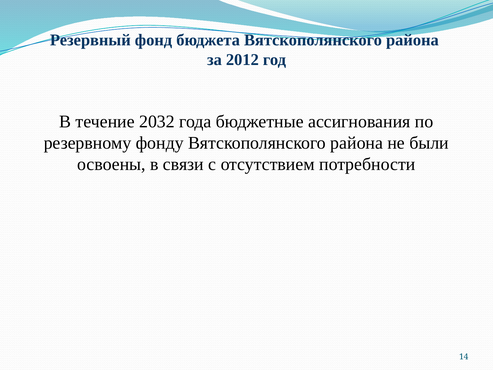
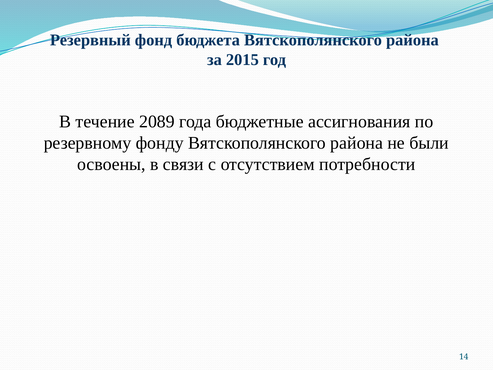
2012: 2012 -> 2015 (242, 60)
2032: 2032 -> 2089 (157, 122)
